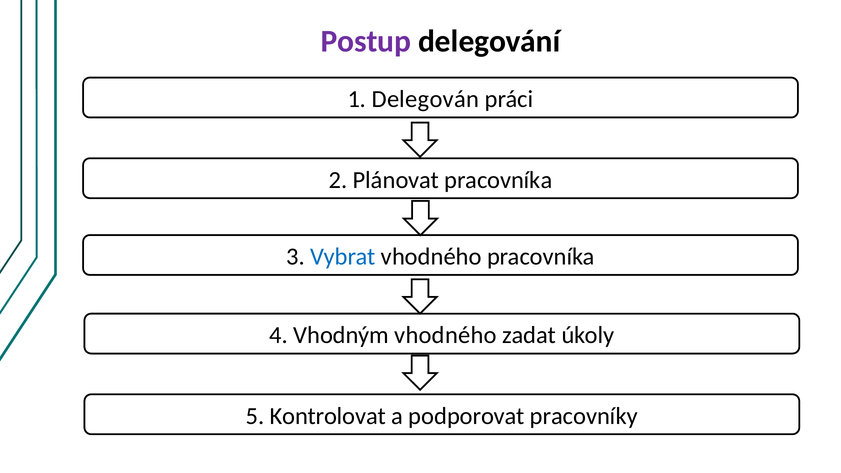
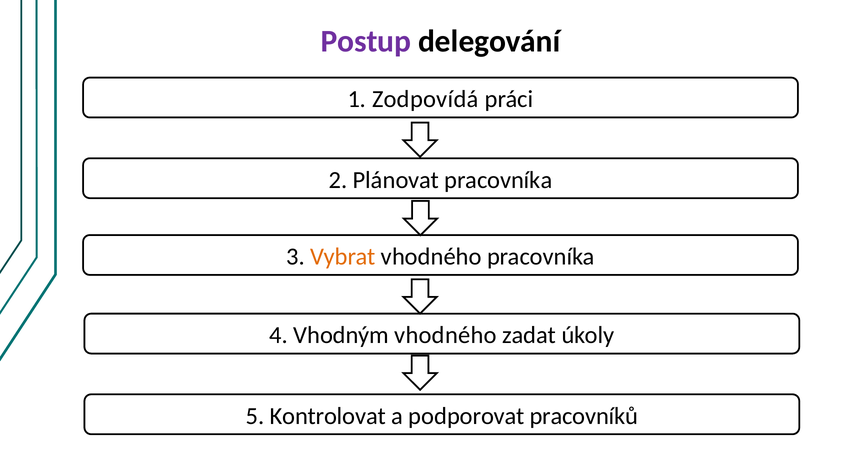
Delegován: Delegován -> Zodpovídá (425, 99)
Vybrat colour: blue -> orange (343, 257)
pracovníky: pracovníky -> pracovníků (584, 416)
